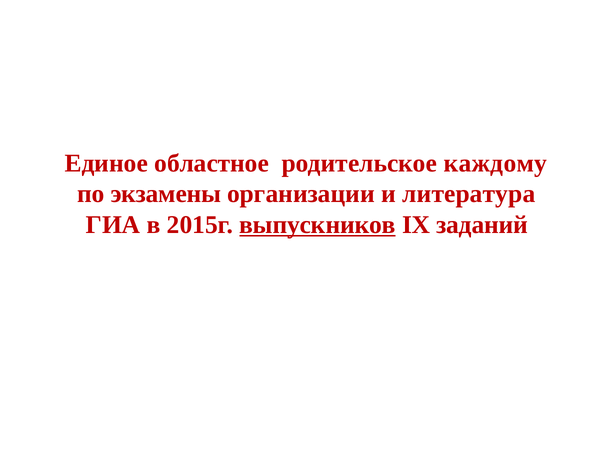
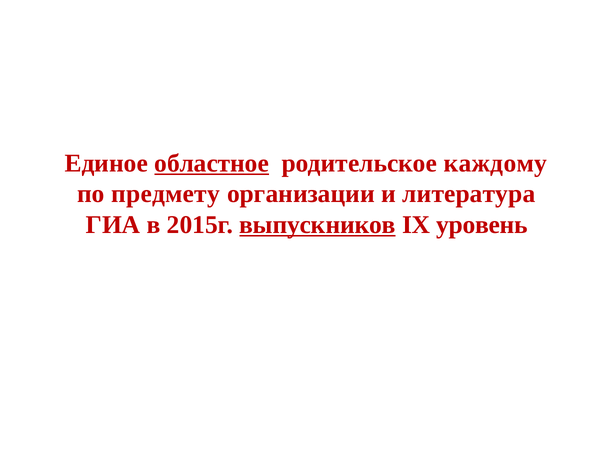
областное underline: none -> present (212, 163)
экзамены: экзамены -> предмету (166, 194)
заданий: заданий -> уровень (482, 225)
